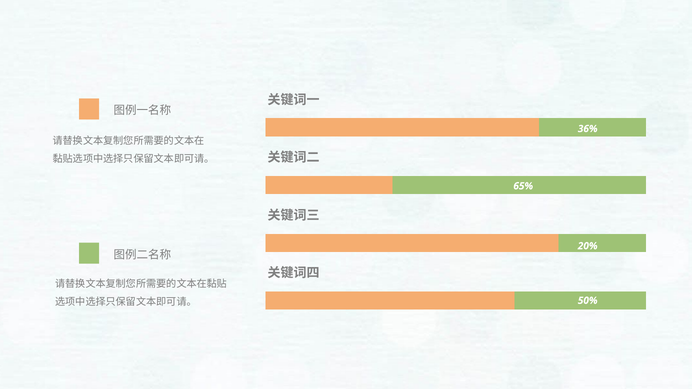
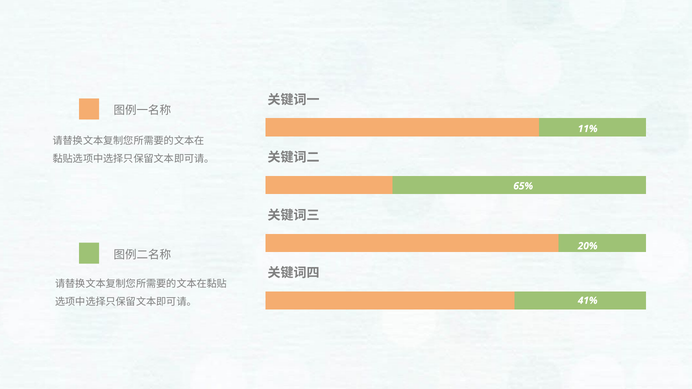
36%: 36% -> 11% (588, 129)
50%: 50% -> 41% (588, 301)
